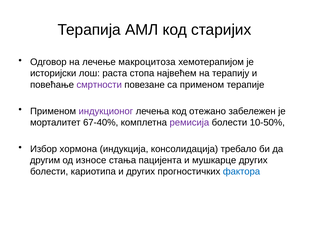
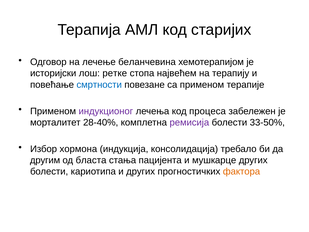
макроцитоза: макроцитоза -> беланчевина (147, 62)
раста: раста -> ретке (115, 73)
смртности colour: purple -> blue (99, 85)
отежано: отежано -> процеса (207, 111)
67-40%: 67-40% -> 28-40% (101, 122)
10-50%: 10-50% -> 33-50% (267, 122)
износе: износе -> бласта (91, 160)
фактора colour: blue -> orange (241, 171)
